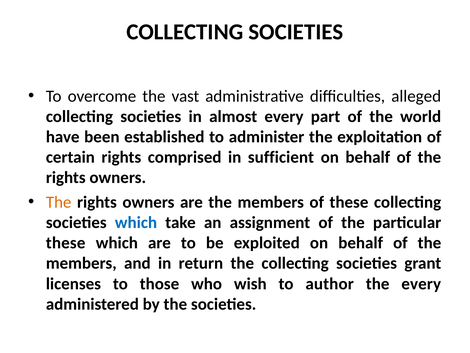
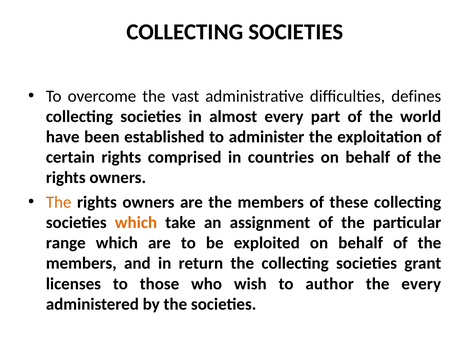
alleged: alleged -> defines (416, 96)
sufficient: sufficient -> countries (281, 157)
which colour: blue -> orange (136, 222)
these: these -> range (66, 243)
